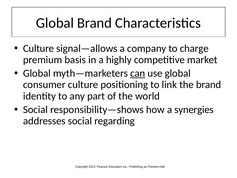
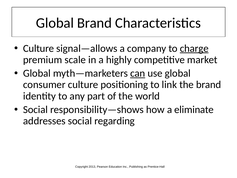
charge underline: none -> present (194, 48)
basis: basis -> scale (75, 60)
synergies: synergies -> eliminate (194, 109)
